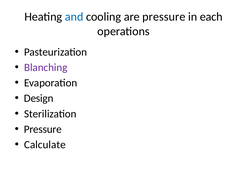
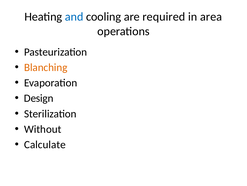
are pressure: pressure -> required (164, 17)
each: each -> area (211, 17)
Blanching colour: purple -> orange (46, 67)
Pressure: Pressure -> Without (43, 129)
